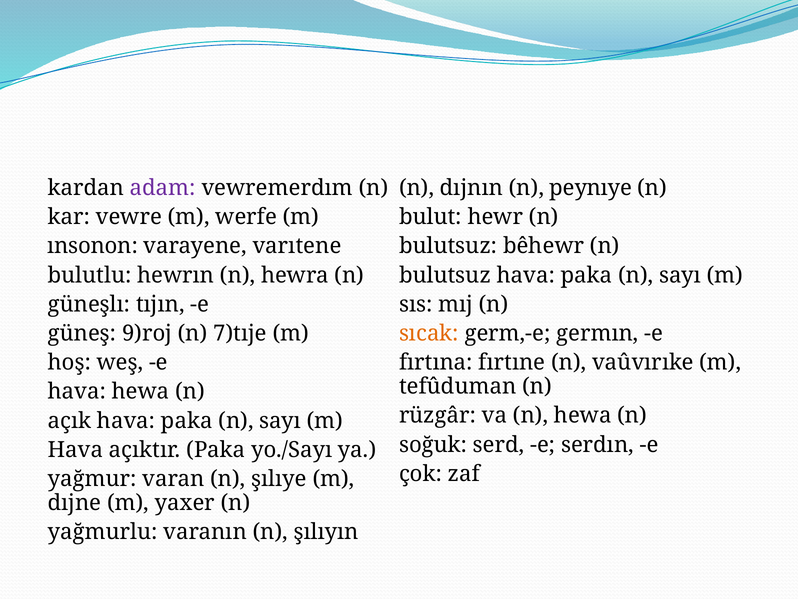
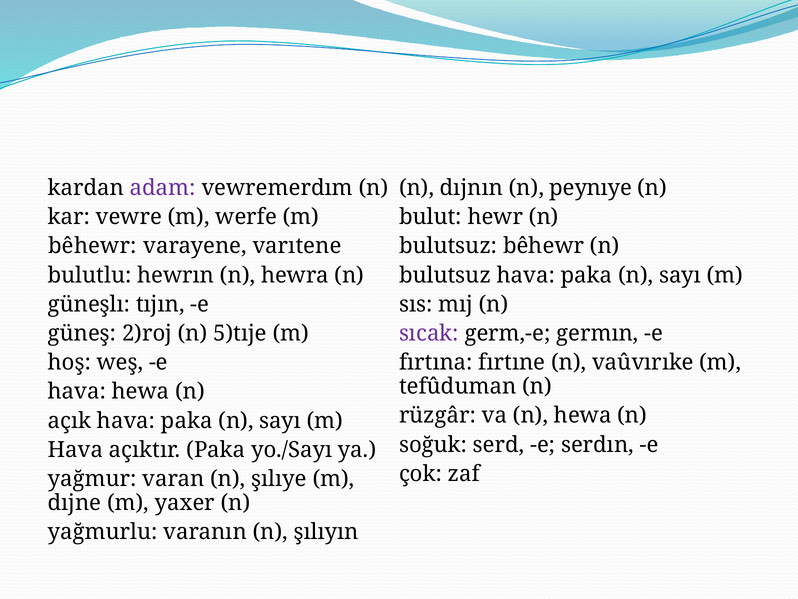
ınsonon: ınsonon -> bêhewr (92, 246)
9)roj: 9)roj -> 2)roj (147, 333)
7)tıje: 7)tıje -> 5)tıje (240, 333)
sıcak colour: orange -> purple (429, 333)
